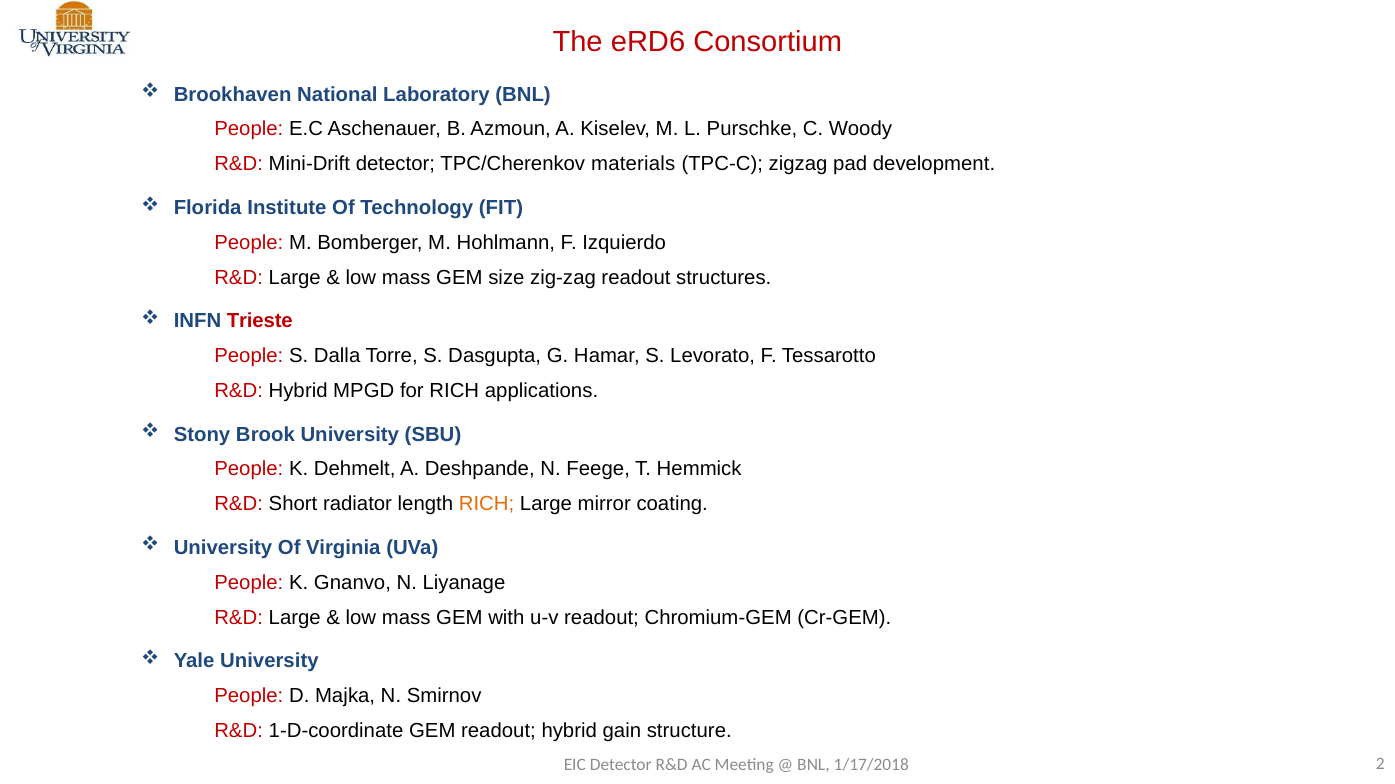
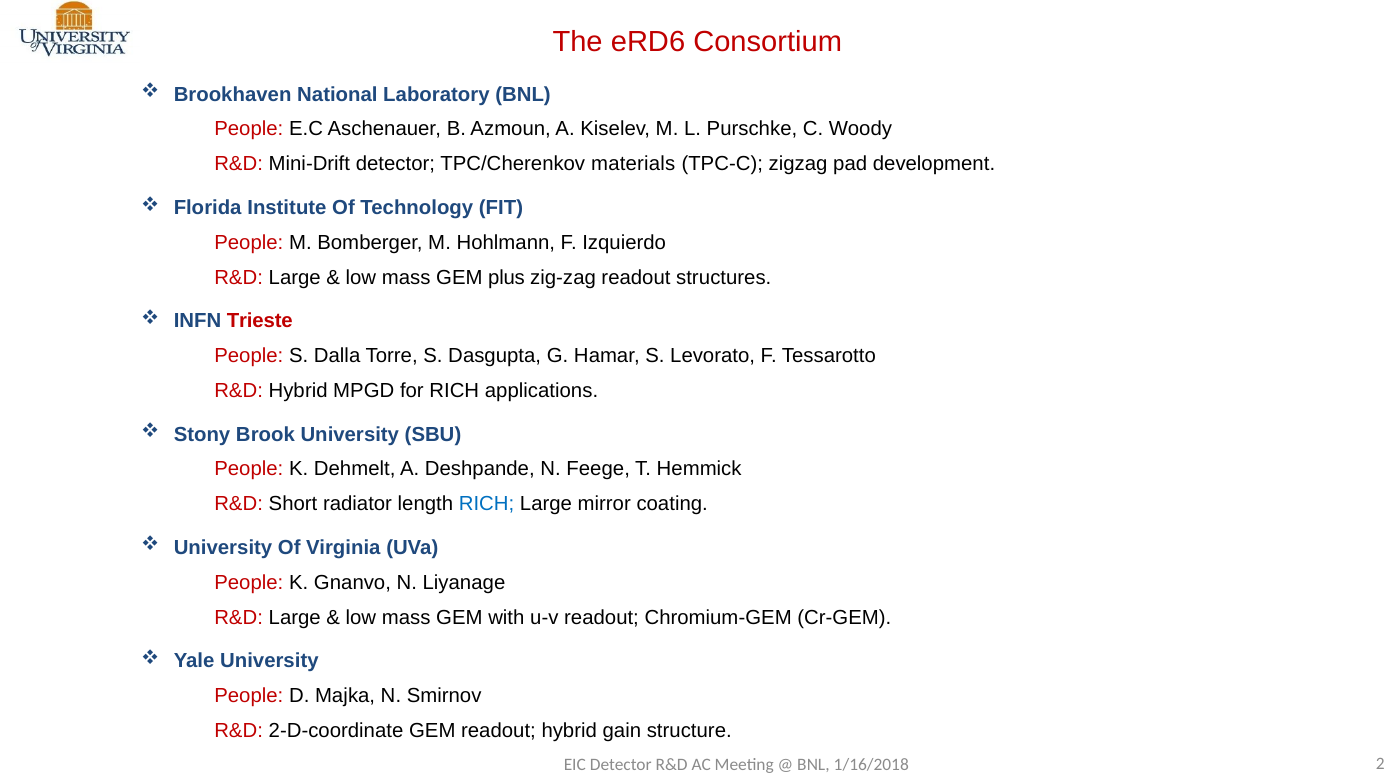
size: size -> plus (507, 278)
RICH colour: orange -> blue (487, 504)
1-D-coordinate: 1-D-coordinate -> 2-D-coordinate (336, 731)
1/17/2018: 1/17/2018 -> 1/16/2018 (871, 765)
